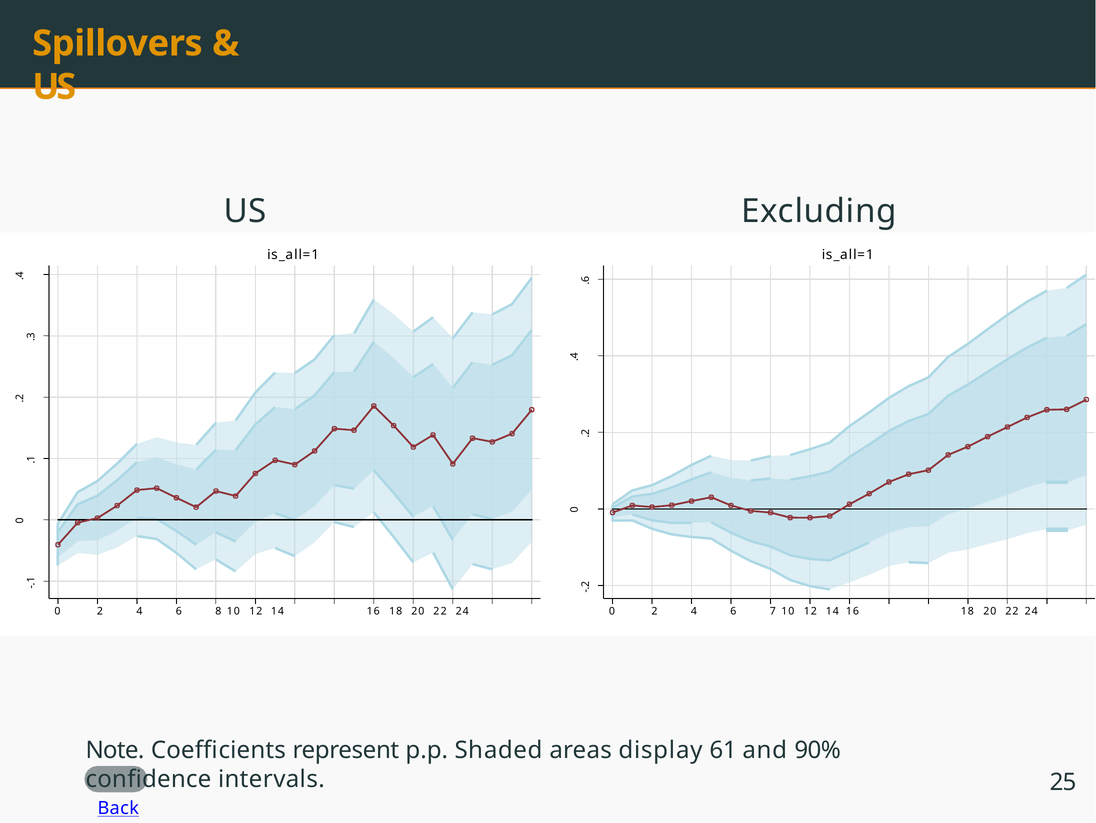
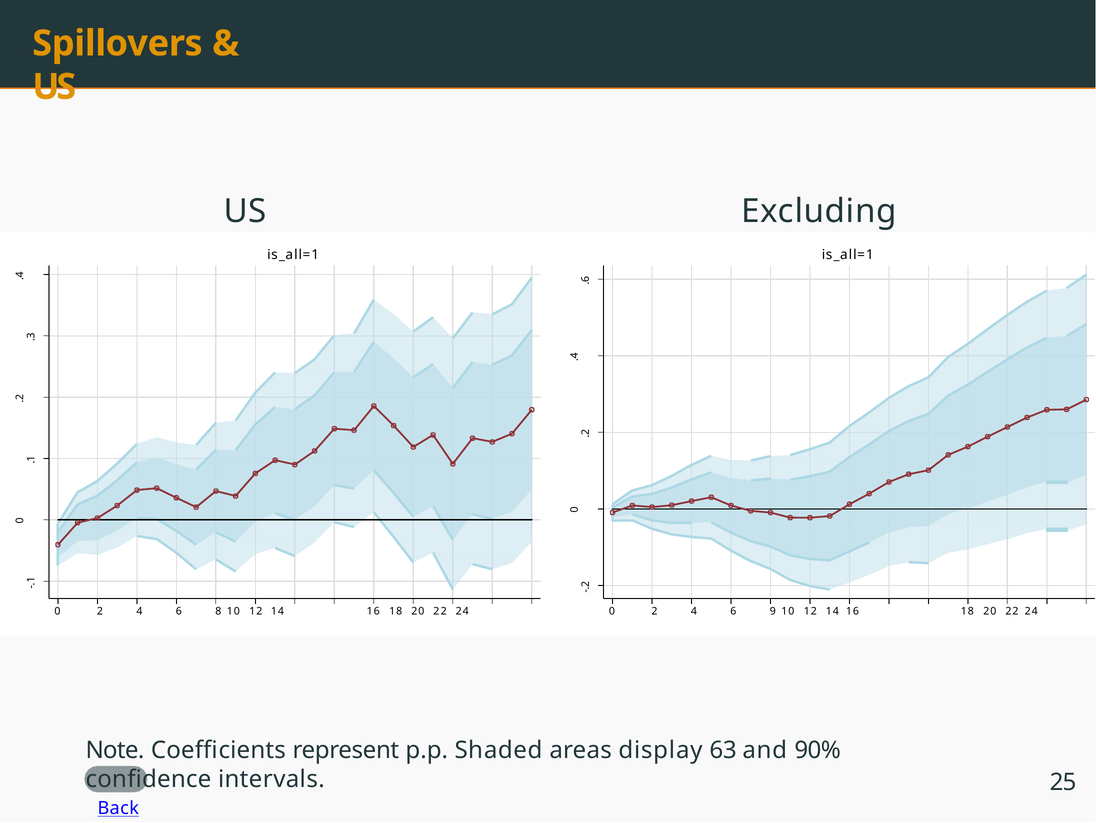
7: 7 -> 9 (773, 611)
61: 61 -> 63 (723, 750)
